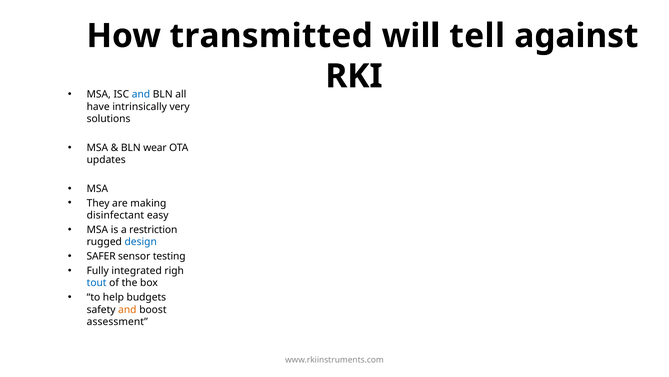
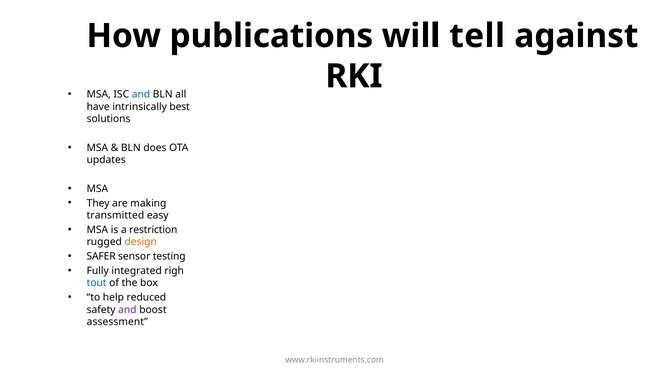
transmitted: transmitted -> publications (271, 36)
very: very -> best (180, 107)
wear: wear -> does (155, 148)
disinfectant: disinfectant -> transmitted (115, 215)
design colour: blue -> orange (141, 242)
budgets: budgets -> reduced (146, 297)
and colour: orange -> purple (127, 309)
